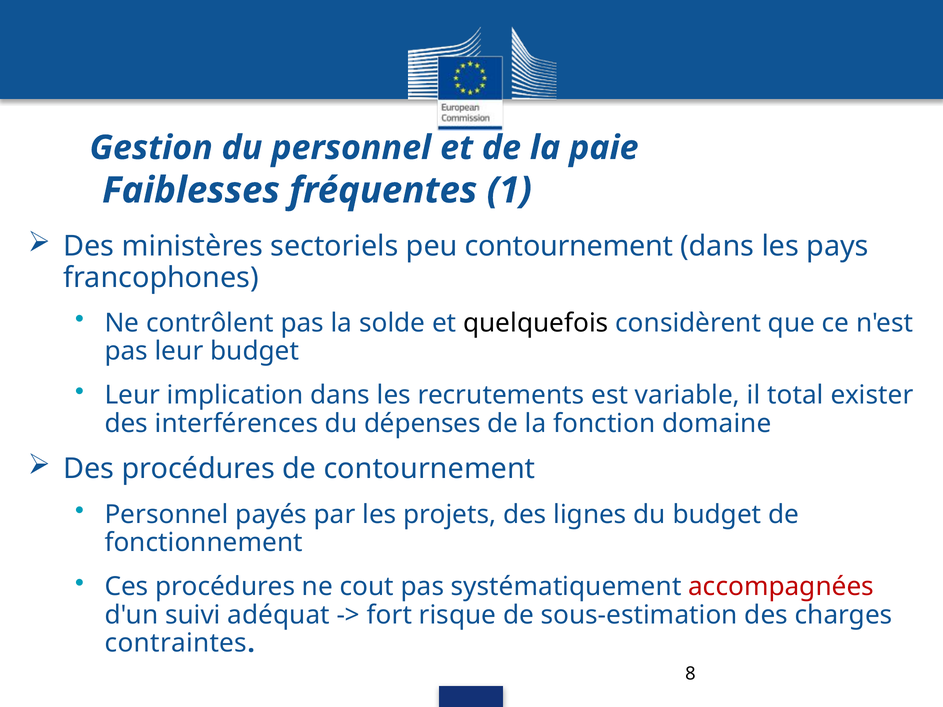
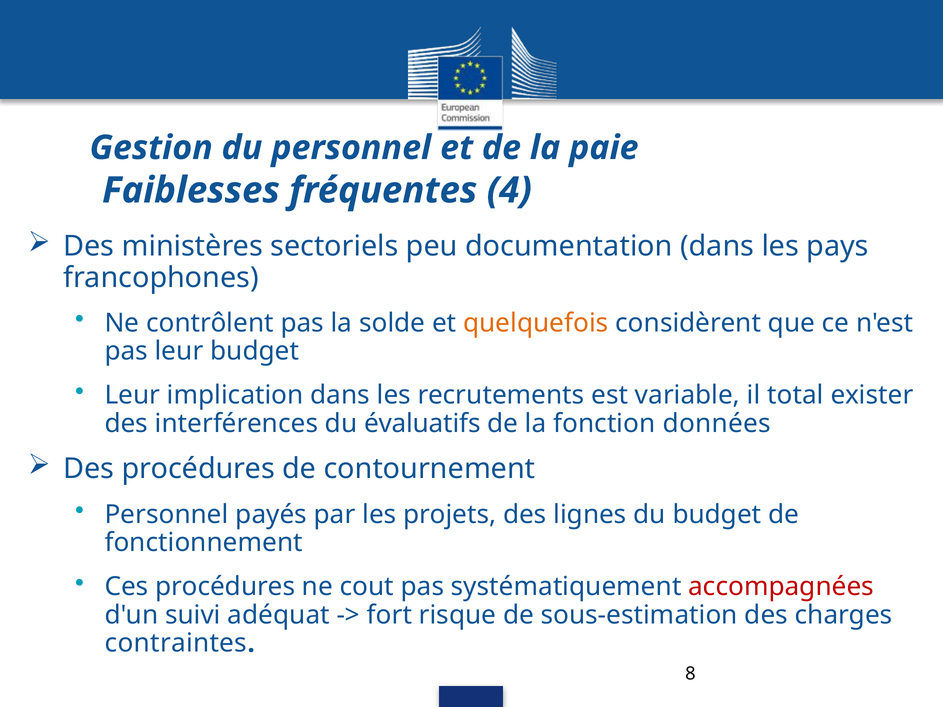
1: 1 -> 4 (509, 190)
peu contournement: contournement -> documentation (569, 247)
quelquefois colour: black -> orange (536, 323)
dépenses: dépenses -> évaluatifs (422, 424)
domaine: domaine -> données (717, 424)
